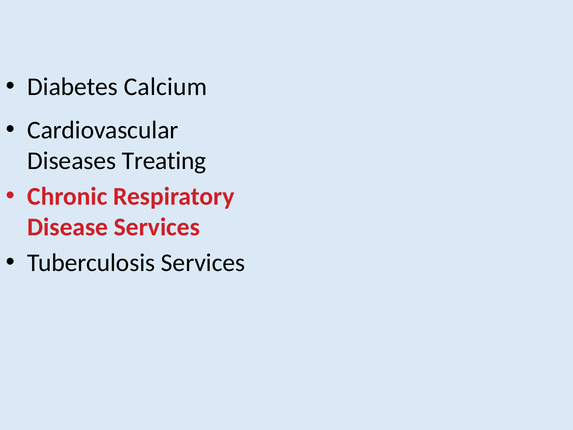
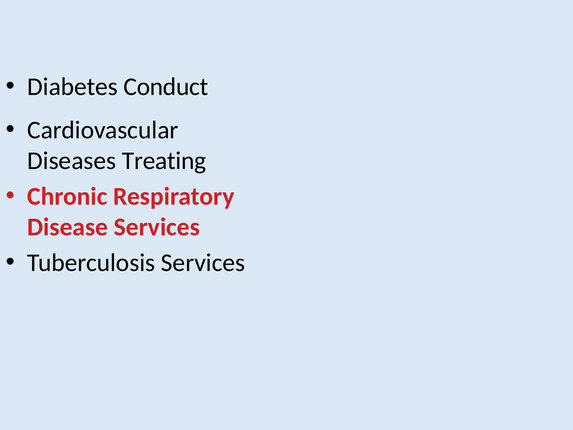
Calcium: Calcium -> Conduct (166, 87)
